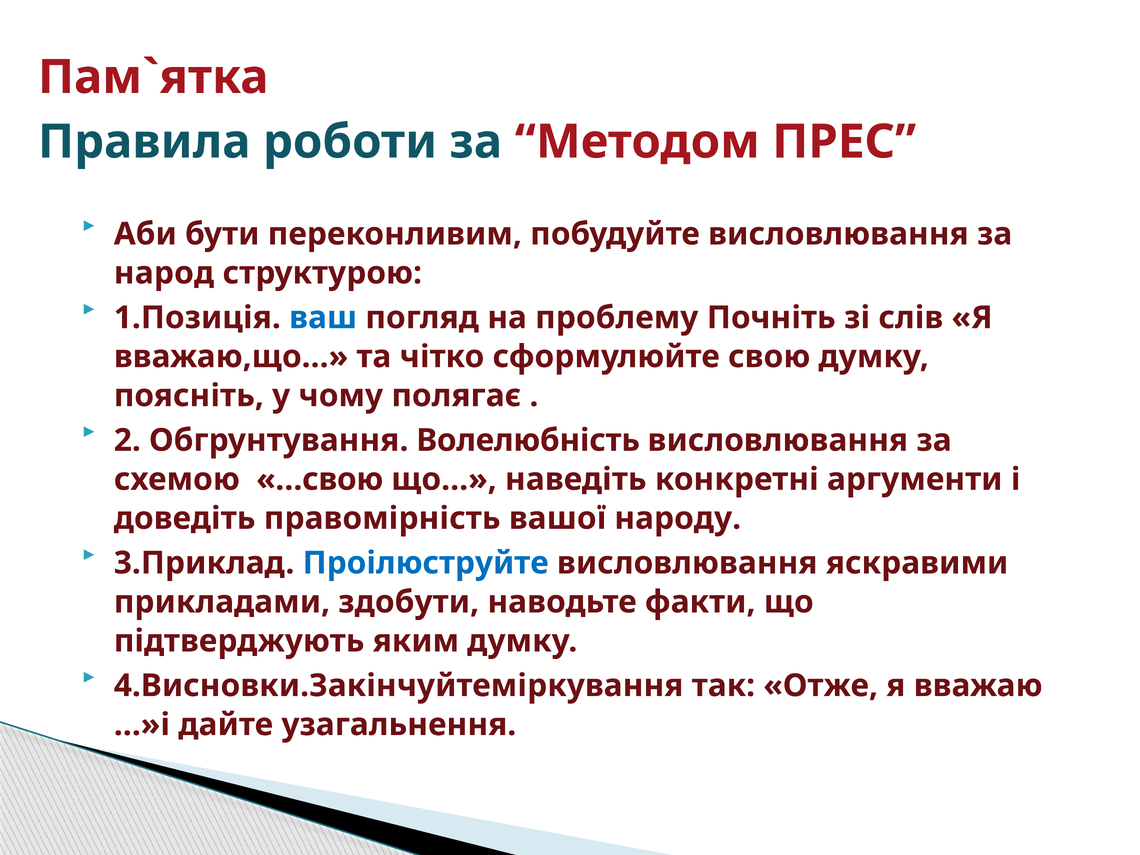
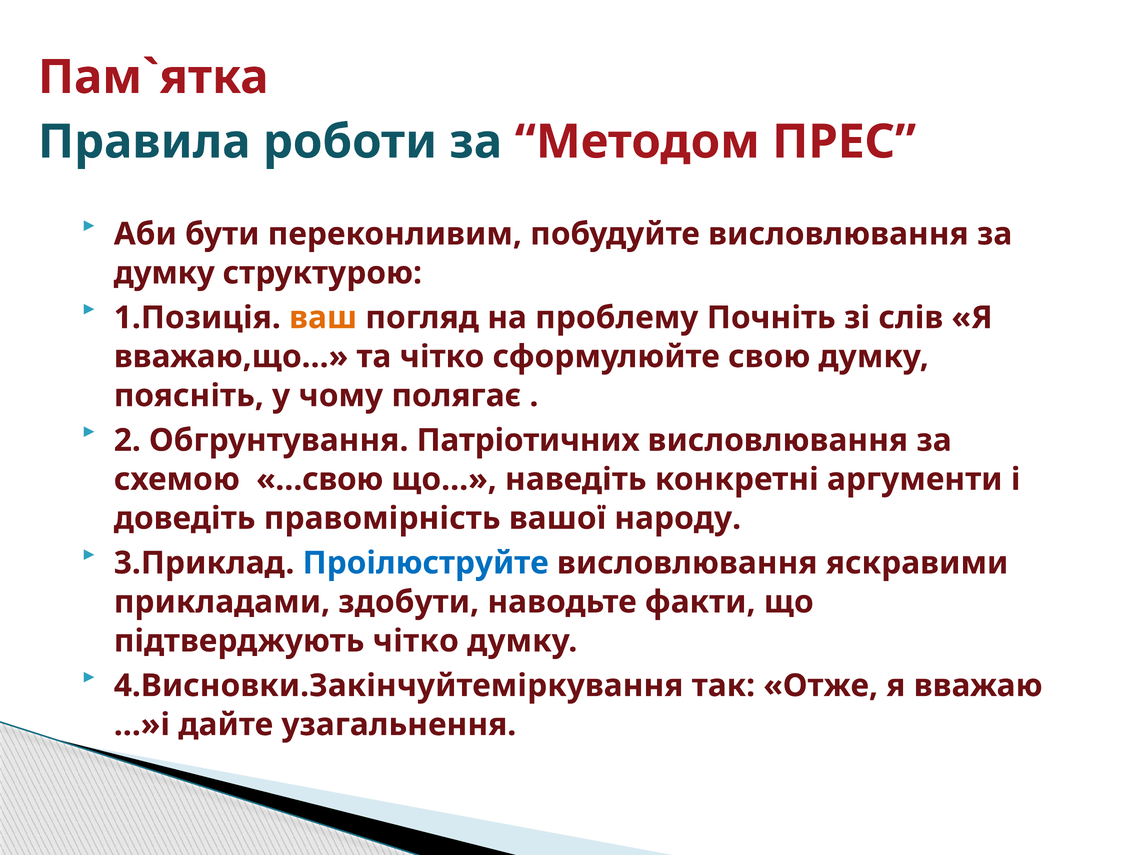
народ: народ -> думку (164, 273)
ваш colour: blue -> orange (323, 318)
Волелюбність: Волелюбність -> Патріотичних (528, 440)
підтверджують яким: яким -> чітко (416, 641)
